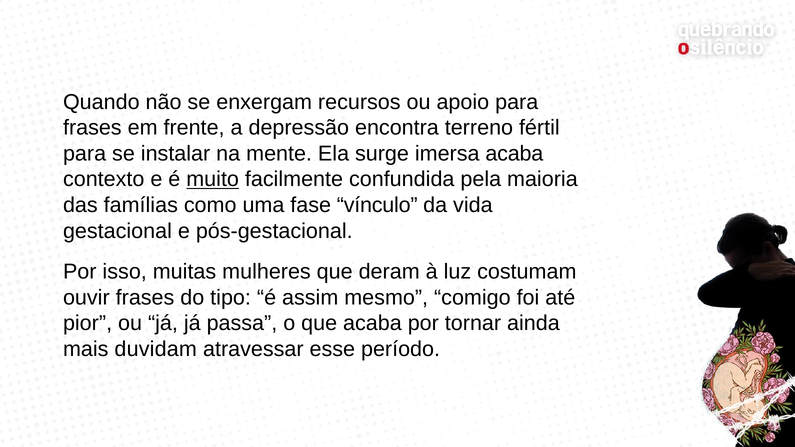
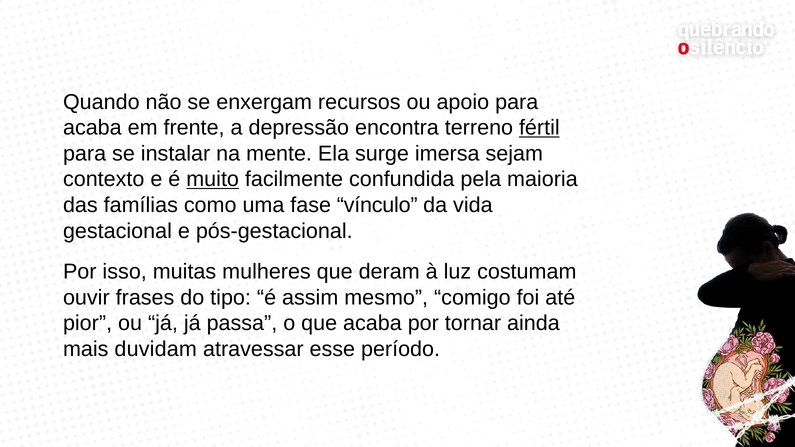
frases: frases -> acaba (92, 128)
fértil underline: none -> present (539, 128)
imersa acaba: acaba -> sejam (514, 154)
